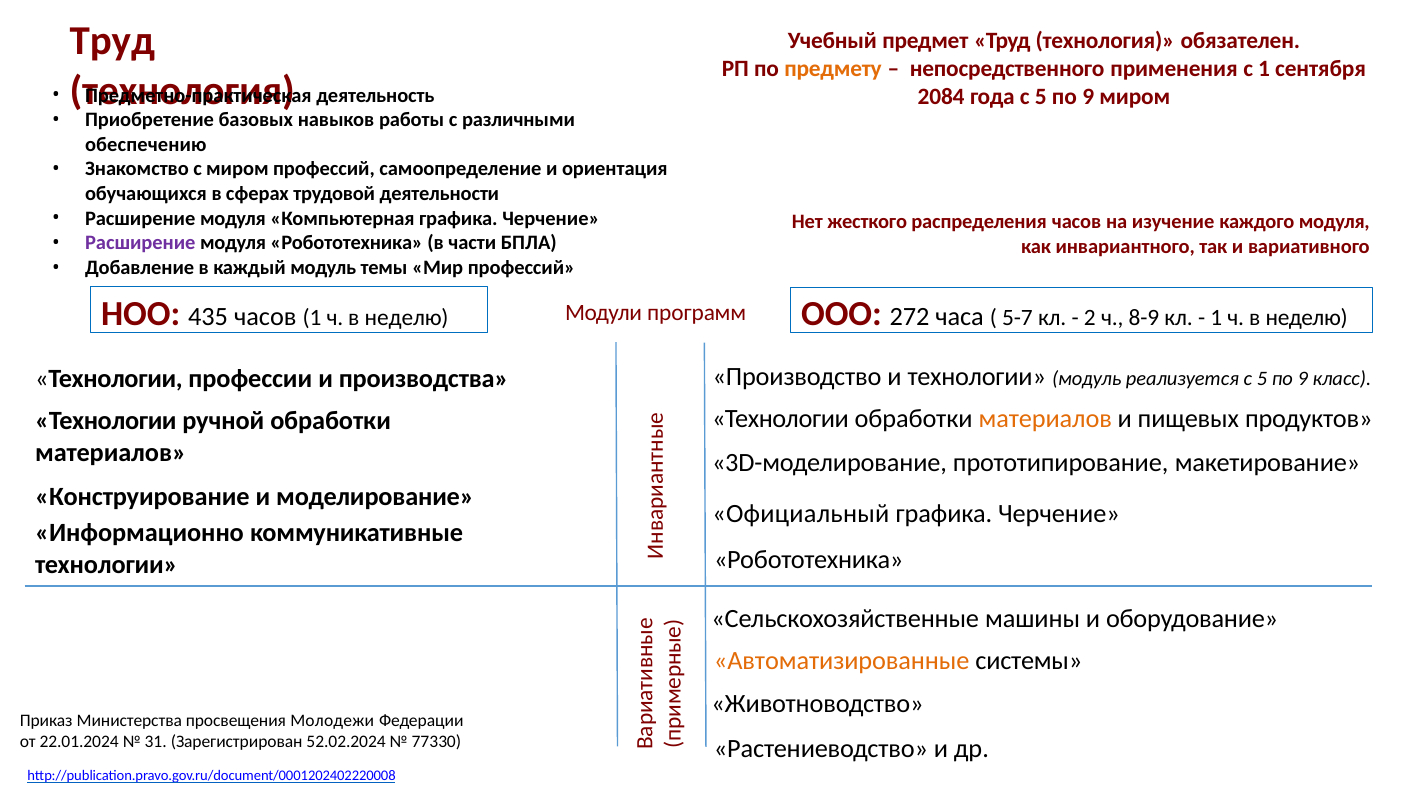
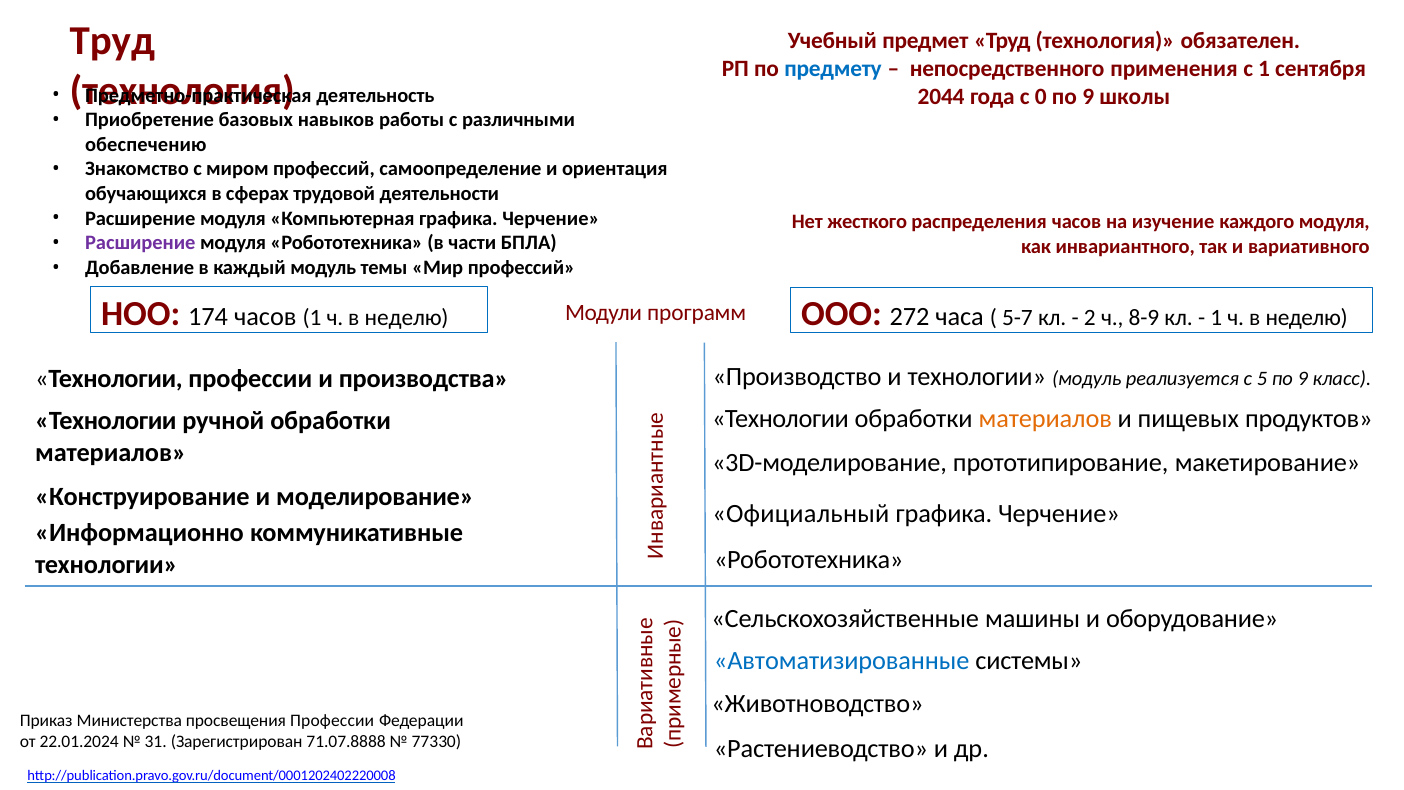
предмету colour: orange -> blue (833, 68)
2084: 2084 -> 2044 (941, 97)
года с 5: 5 -> 0 (1041, 97)
9 миром: миром -> школы (1135, 97)
435: 435 -> 174 (208, 316)
Автоматизированные colour: orange -> blue (842, 660)
просвещения Молодежи: Молодежи -> Профессии (332, 720)
52.02.2024: 52.02.2024 -> 71.07.8888 (346, 741)
